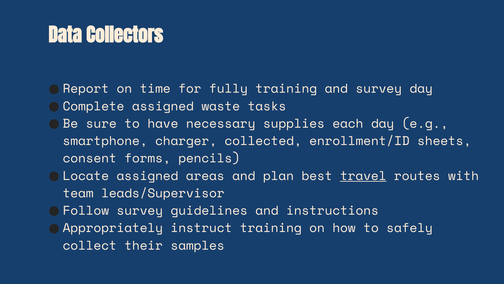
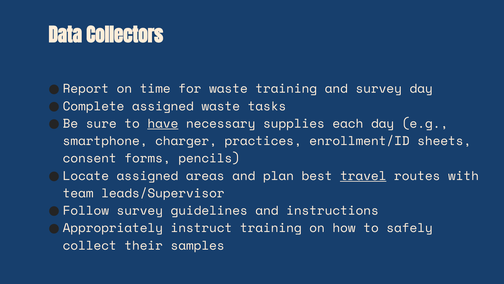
for fully: fully -> waste (228, 89)
have underline: none -> present (163, 123)
collected: collected -> practices (263, 141)
